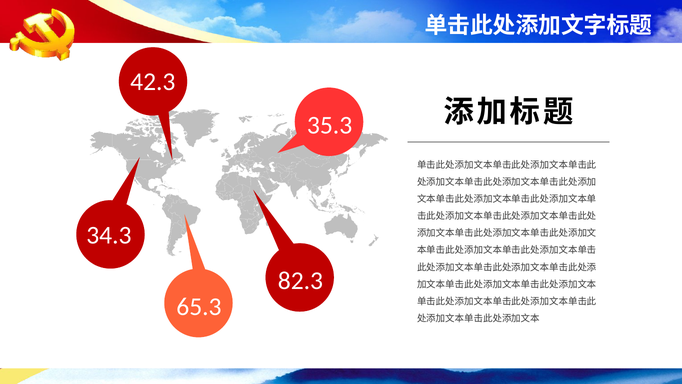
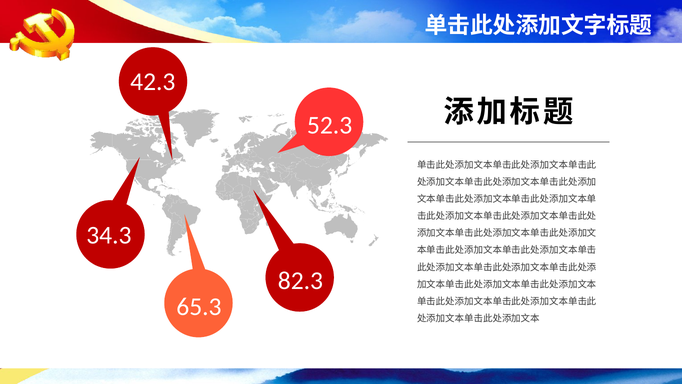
35.3: 35.3 -> 52.3 (330, 125)
